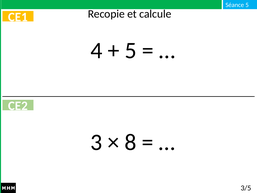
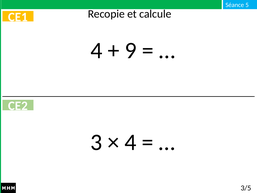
5: 5 -> 9 (131, 50)
8: 8 -> 4 (130, 142)
